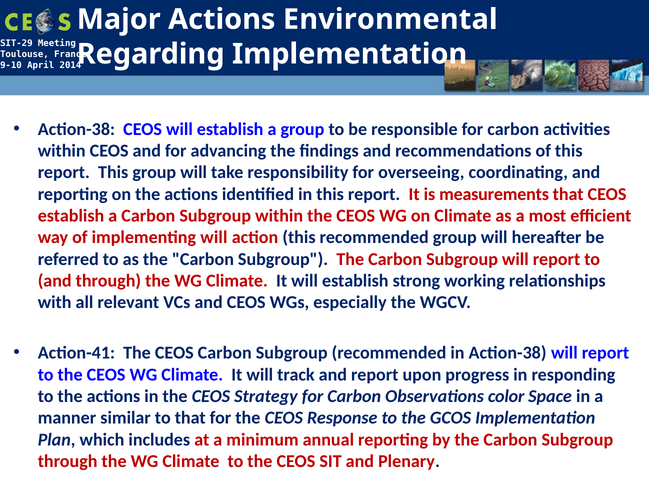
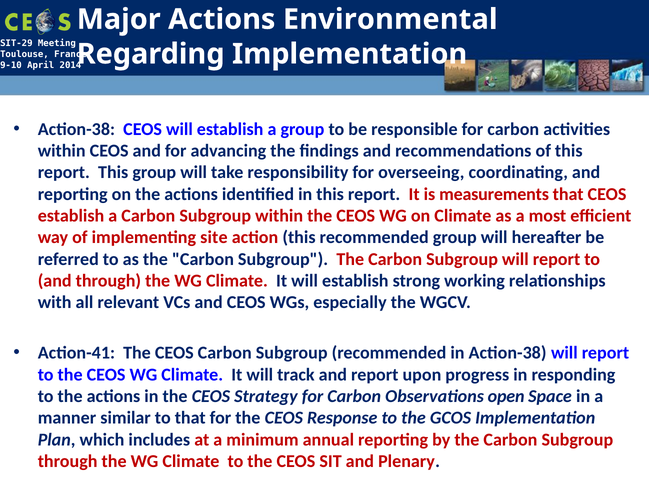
implementing will: will -> site (214, 237)
color: color -> open (506, 396)
